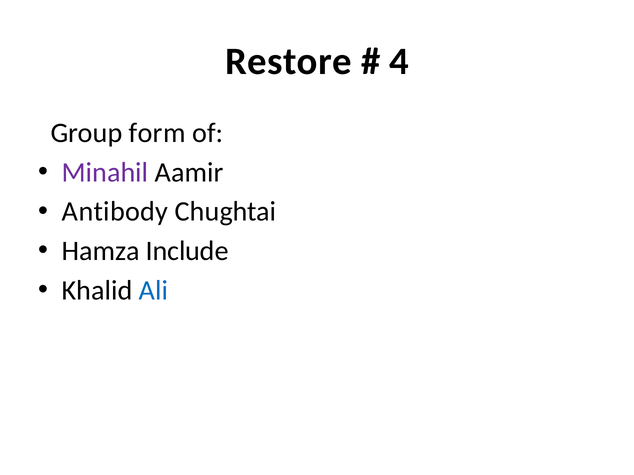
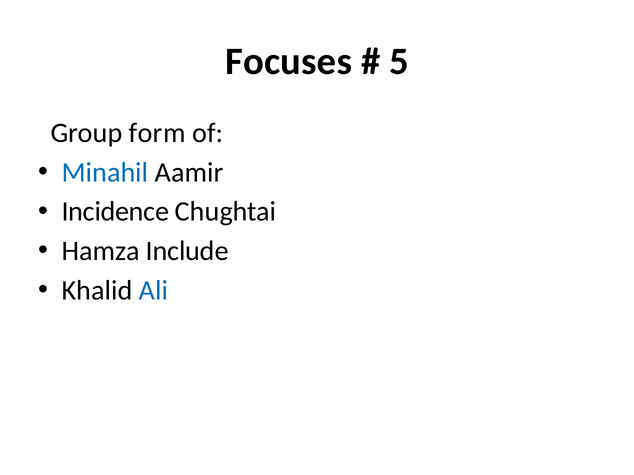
Restore: Restore -> Focuses (289, 61)
4: 4 -> 5 (399, 61)
Minahil colour: purple -> blue (105, 172)
Antibody: Antibody -> Incidence (115, 212)
